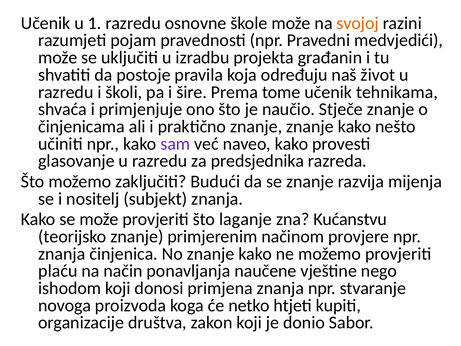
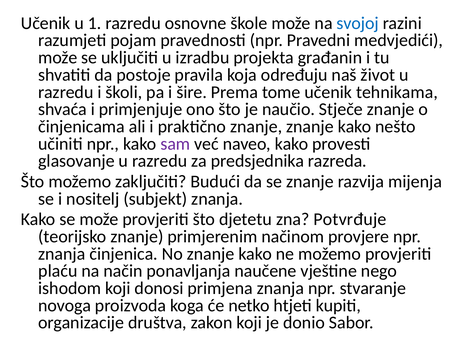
svojoj colour: orange -> blue (358, 23)
laganje: laganje -> djetetu (246, 219)
Kućanstvu: Kućanstvu -> Potvrđuje (350, 219)
